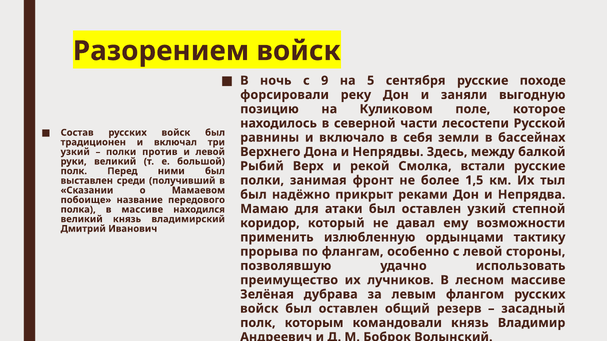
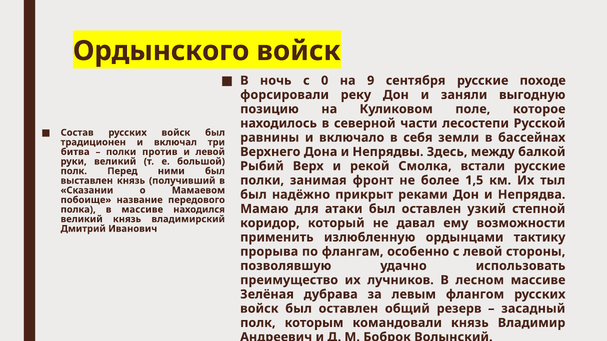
Разорением: Разорением -> Ордынского (161, 51)
9: 9 -> 0 (325, 81)
5: 5 -> 9 (371, 81)
узкий: узкий -> битва (75, 152)
выставлен среди: среди -> князь (131, 181)
